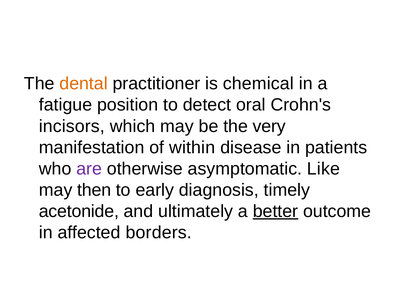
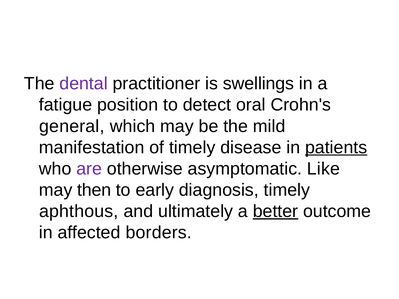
dental colour: orange -> purple (84, 84)
chemical: chemical -> swellings (259, 84)
incisors: incisors -> general (72, 126)
very: very -> mild (269, 126)
of within: within -> timely (192, 148)
patients underline: none -> present (336, 148)
acetonide: acetonide -> aphthous (79, 211)
